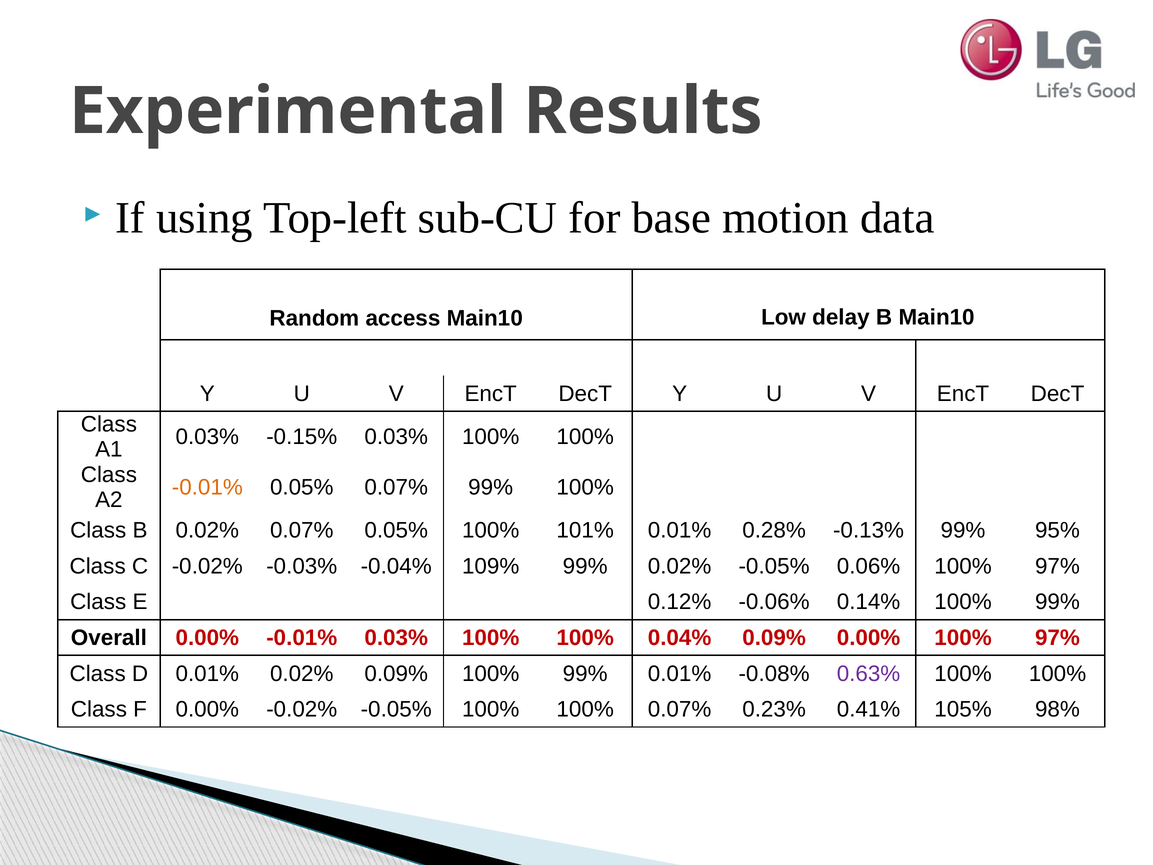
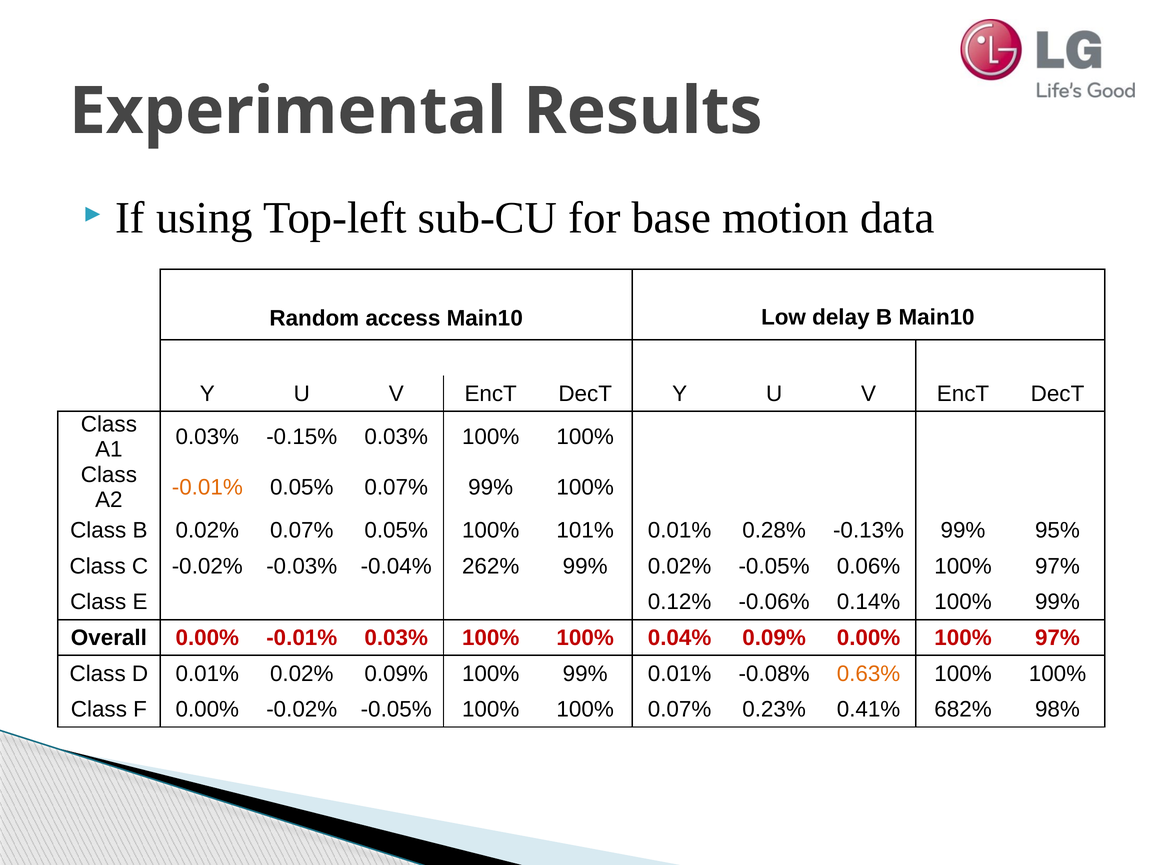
109%: 109% -> 262% (491, 566)
0.63% colour: purple -> orange (869, 673)
105%: 105% -> 682% (963, 709)
